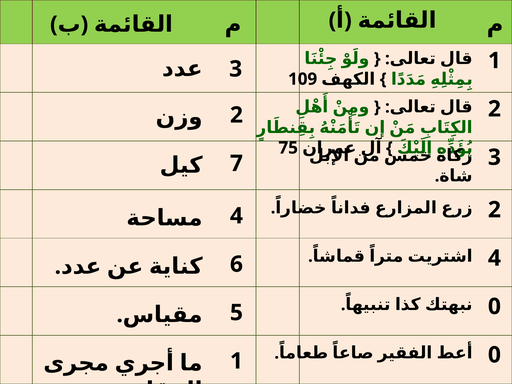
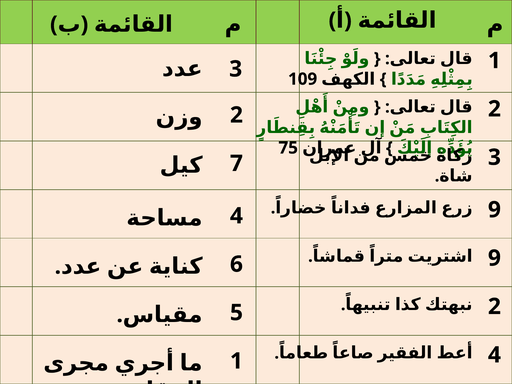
2: 2 -> 9 (494, 210)
4: 4 -> 9 (494, 258)
0: 0 -> 2 (494, 307)
0: 0 -> 4 (494, 355)
